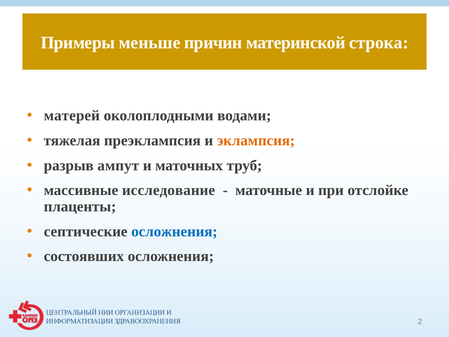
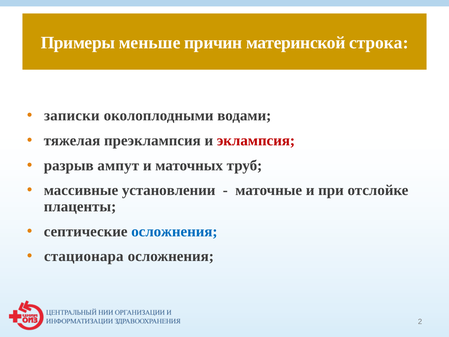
матерей: матерей -> записки (72, 116)
эклампсия colour: orange -> red (256, 140)
исследование: исследование -> установлении (169, 190)
состоявших: состоявших -> стационара (84, 256)
